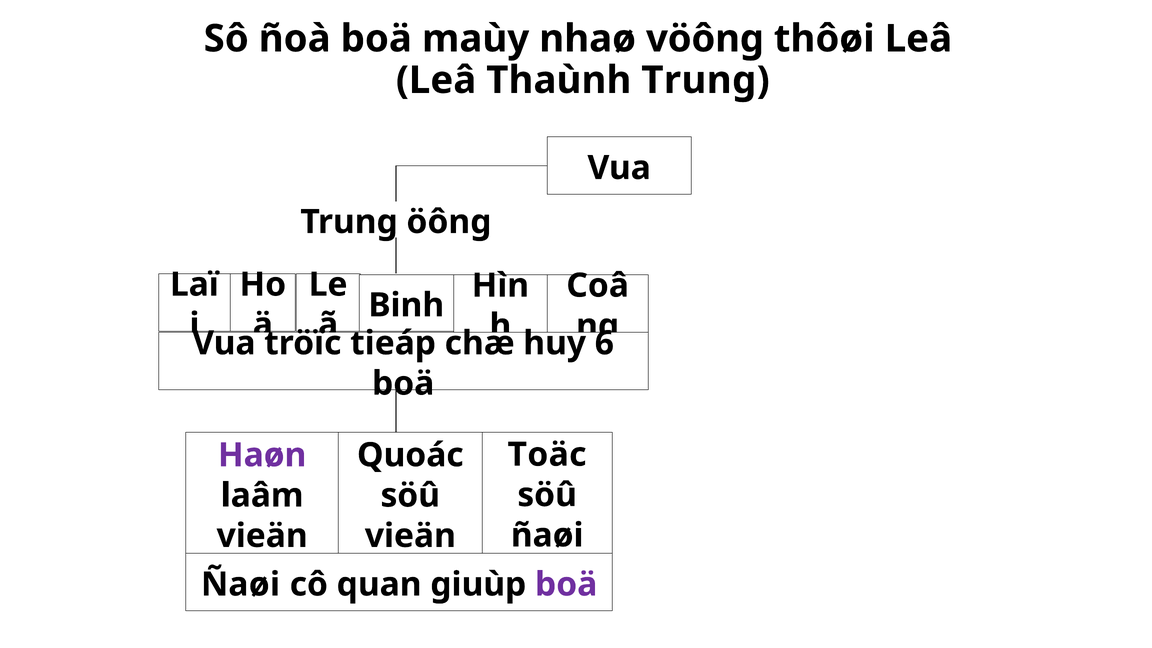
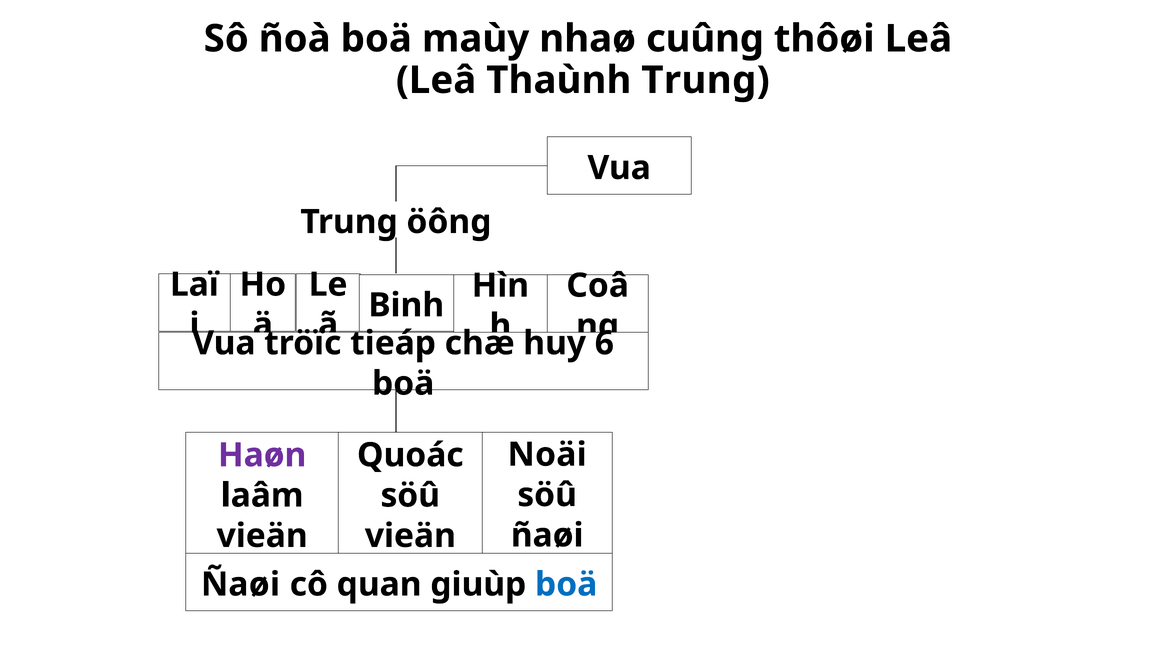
vöông: vöông -> cuûng (705, 39)
Toäc: Toäc -> Noäi (547, 455)
boä colour: purple -> blue (566, 584)
